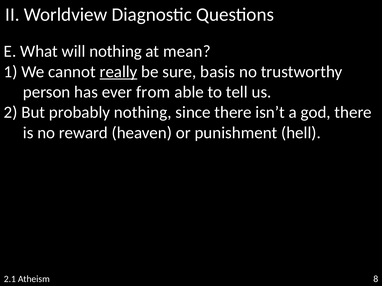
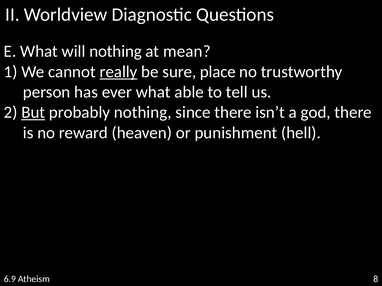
basis: basis -> place (218, 72)
ever from: from -> what (153, 92)
But underline: none -> present (33, 113)
2.1: 2.1 -> 6.9 (10, 280)
